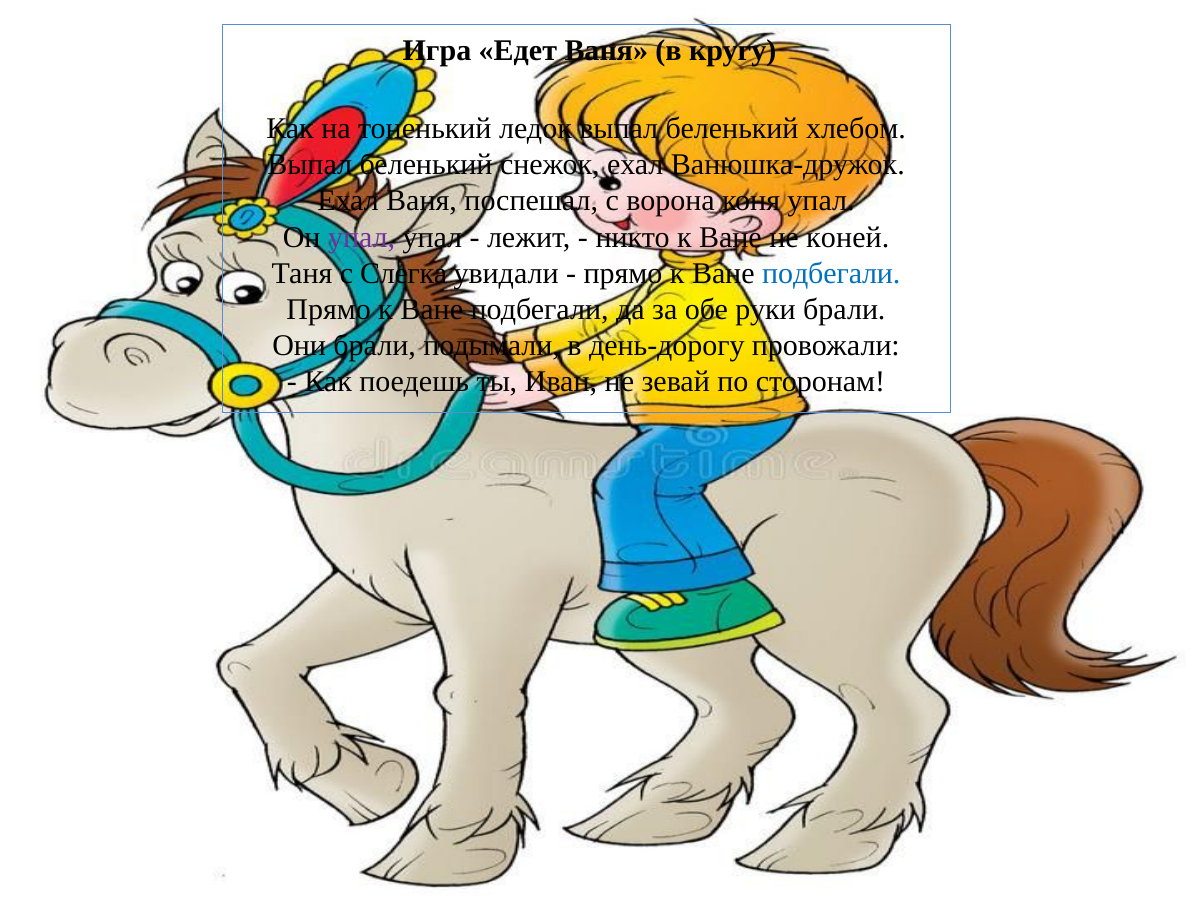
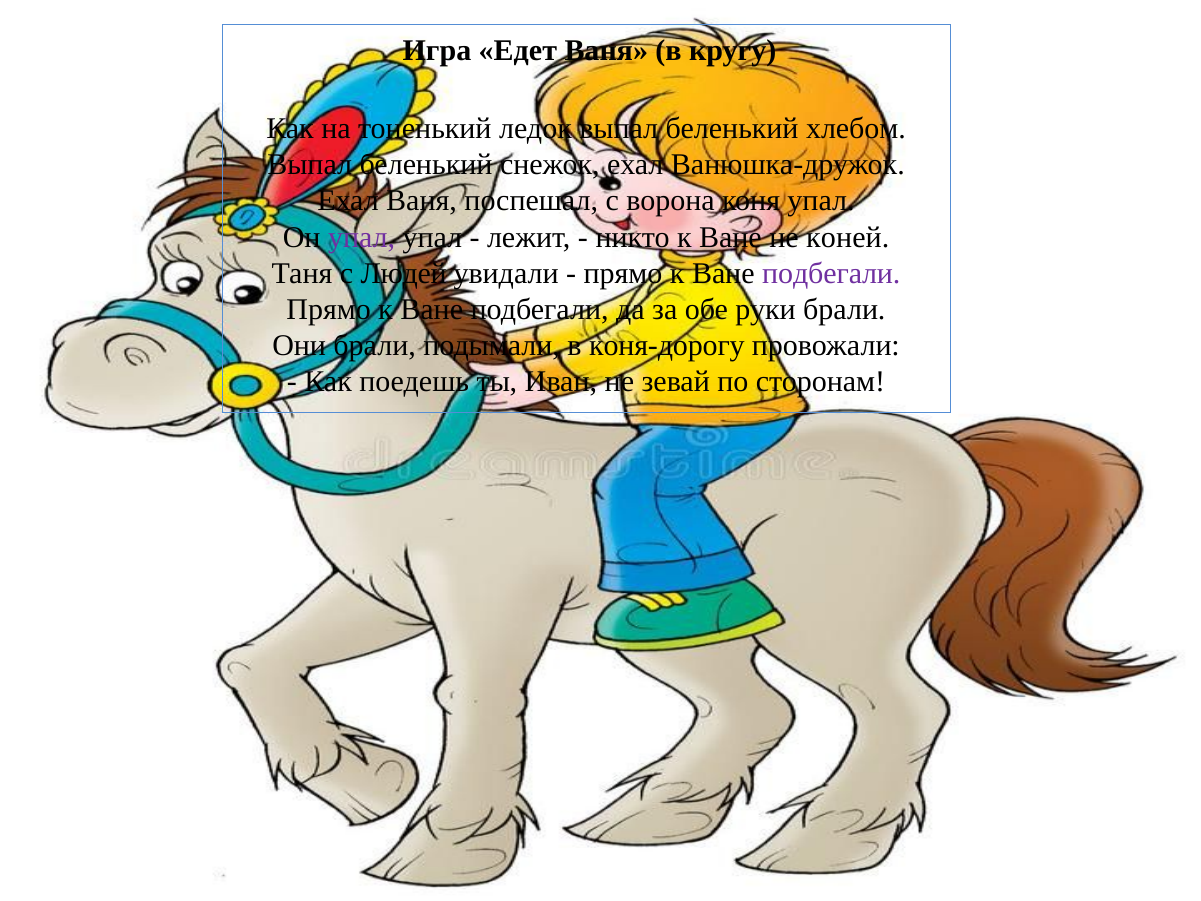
Слегка: Слегка -> Людей (404, 273)
подбегали colour: blue -> purple (831, 273)
день-дорогу: день-дорогу -> коня-дорогу (667, 345)
